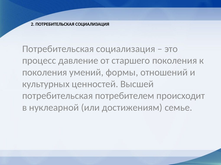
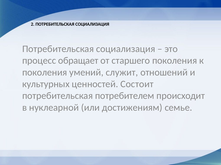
давление: давление -> обращает (78, 61)
формы: формы -> служит (122, 73)
Высшей: Высшей -> Состоит (137, 84)
